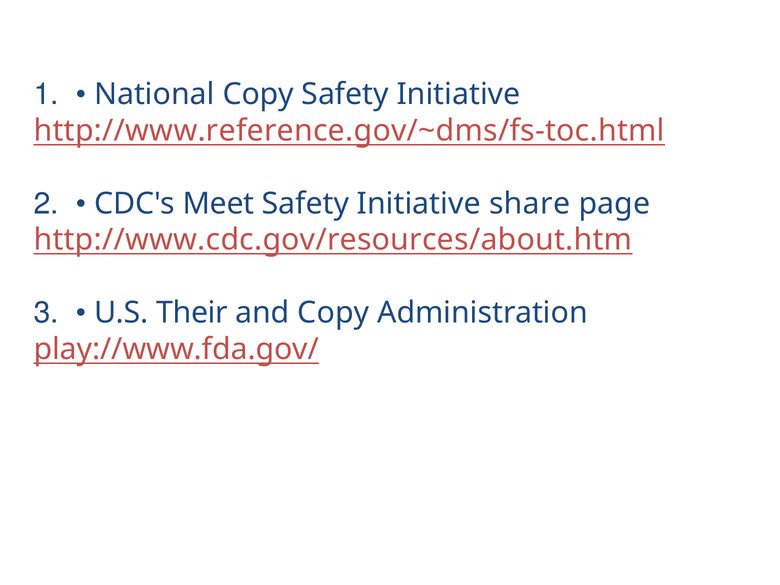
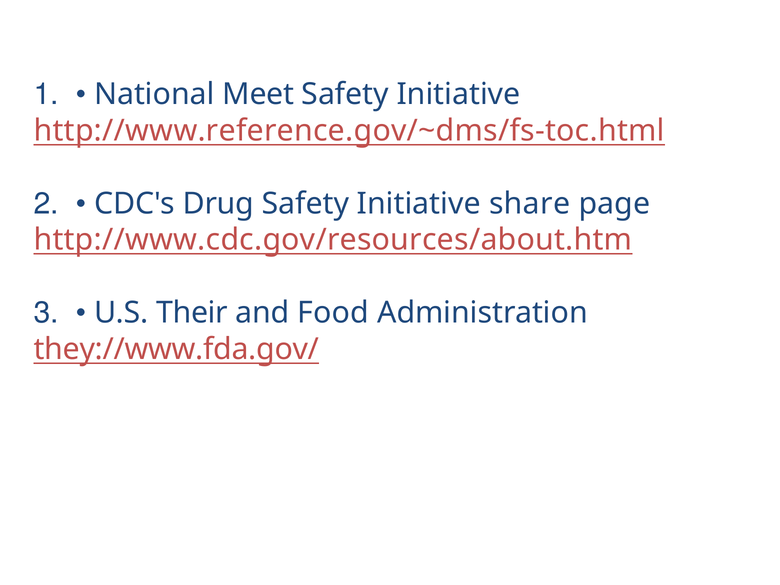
National Copy: Copy -> Meet (258, 94)
Meet: Meet -> Drug (218, 204)
and Copy: Copy -> Food (333, 313)
play://www.fda.gov/: play://www.fda.gov/ -> they://www.fda.gov/ (176, 349)
